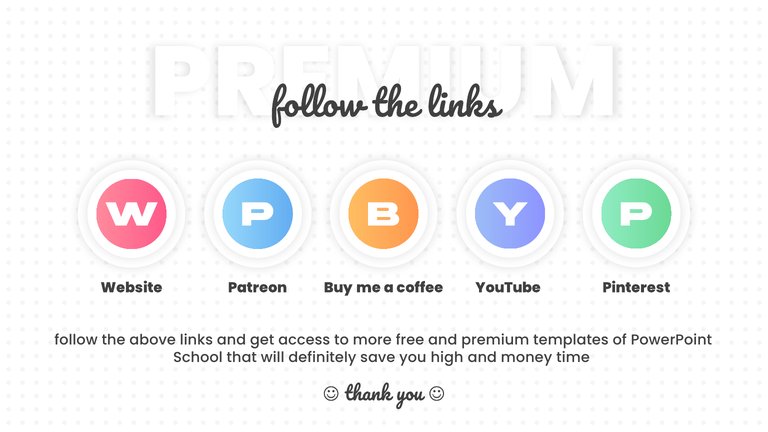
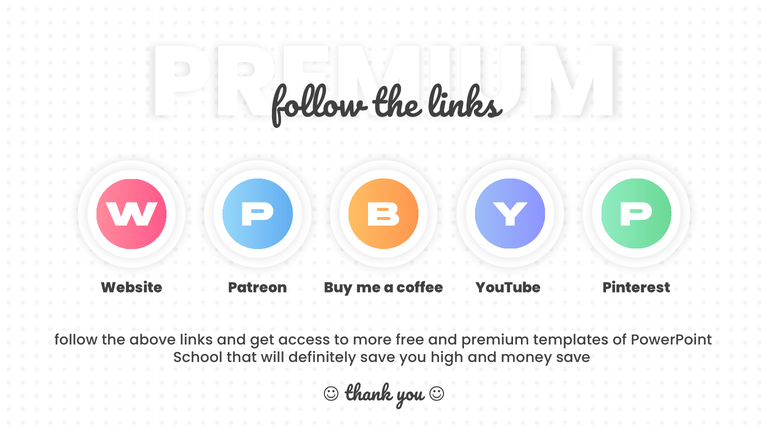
money time: time -> save (573, 357)
